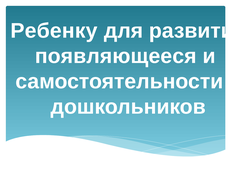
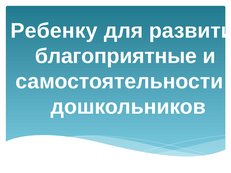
появляющееся: появляющееся -> благоприятные (116, 56)
